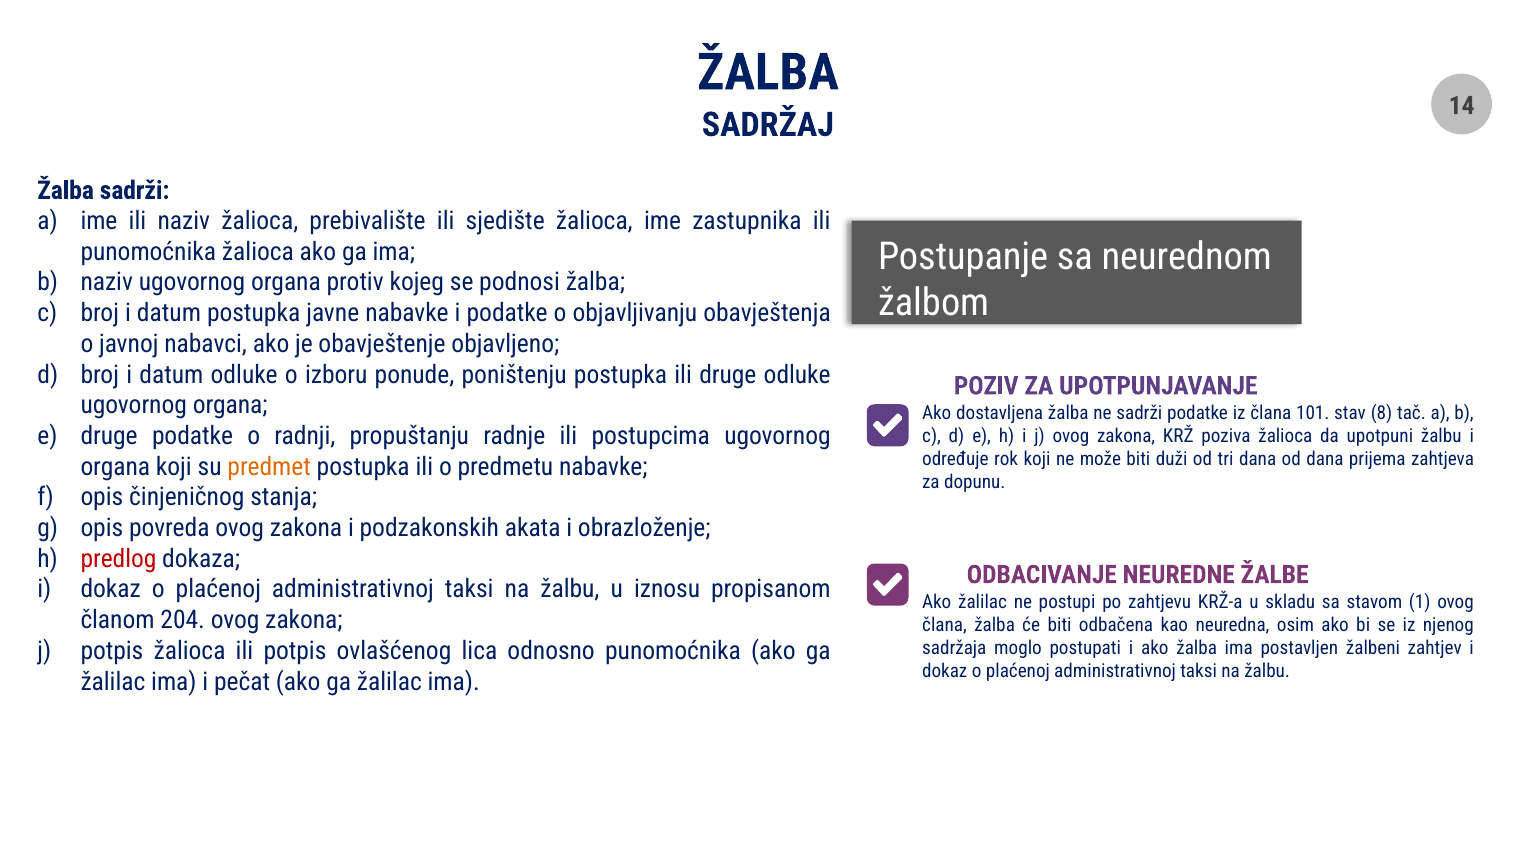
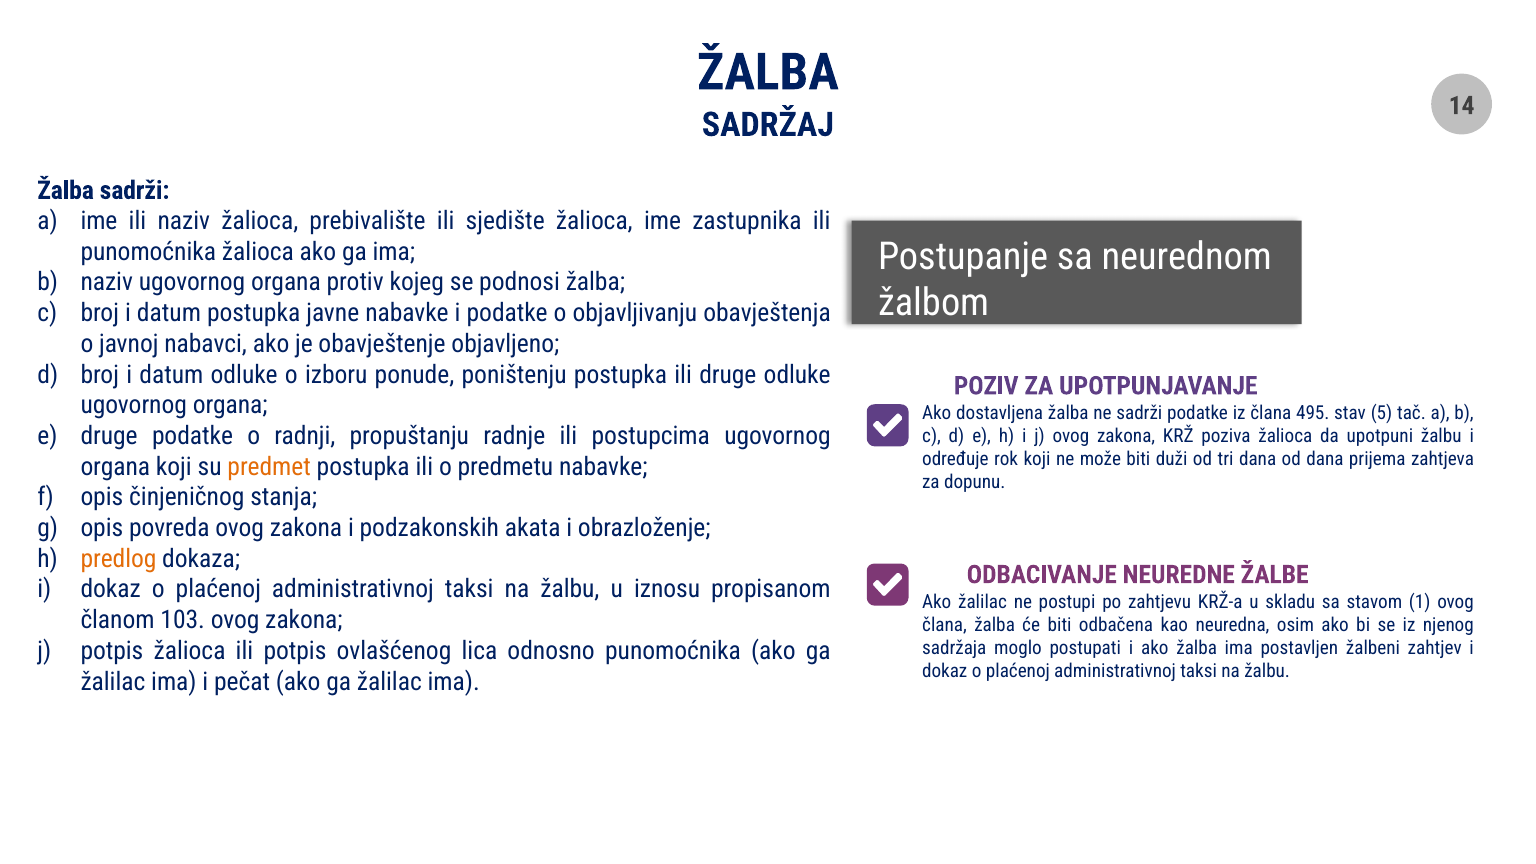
101: 101 -> 495 (1313, 413)
8: 8 -> 5 (1382, 413)
predlog colour: red -> orange (119, 559)
204: 204 -> 103 (183, 620)
